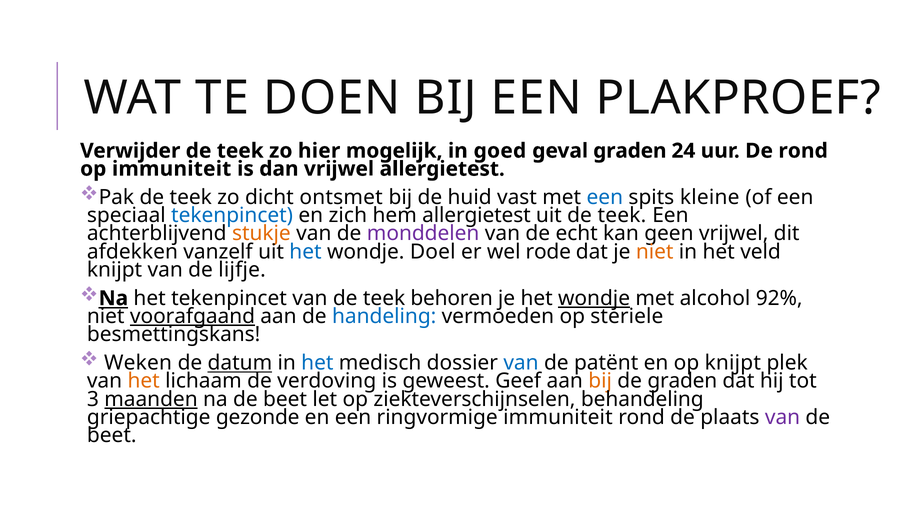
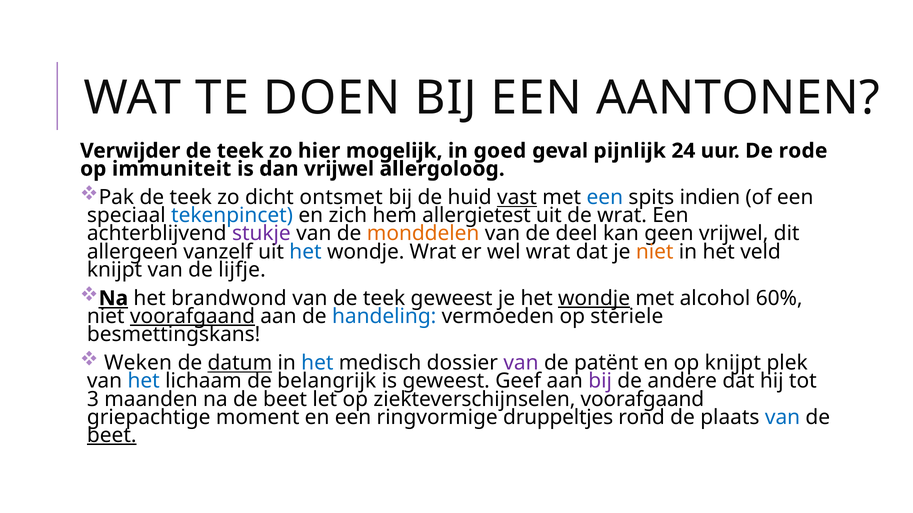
PLAKPROEF: PLAKPROEF -> AANTONEN (738, 98)
geval graden: graden -> pijnlijk (630, 151)
De rond: rond -> rode (803, 151)
vrijwel allergietest: allergietest -> allergoloog (442, 169)
vast underline: none -> present (517, 198)
kleine: kleine -> indien (710, 198)
uit de teek: teek -> wrat (622, 216)
stukje colour: orange -> purple (261, 234)
monddelen colour: purple -> orange (423, 234)
echt: echt -> deel (577, 234)
afdekken: afdekken -> allergeen (133, 252)
wondje Doel: Doel -> Wrat (433, 252)
wel rode: rode -> wrat (548, 252)
het tekenpincet: tekenpincet -> brandwond (229, 299)
teek behoren: behoren -> geweest (452, 299)
92%: 92% -> 60% (779, 299)
van colour: blue -> purple (521, 363)
het colour: orange -> blue (144, 382)
verdoving: verdoving -> belangrijk (327, 382)
bij colour: orange -> purple (600, 382)
de graden: graden -> andere (682, 382)
maanden underline: present -> none (151, 400)
ziekteverschijnselen behandeling: behandeling -> voorafgaand (642, 400)
gezonde: gezonde -> moment (258, 418)
ringvormige immuniteit: immuniteit -> druppeltjes (558, 418)
van colour: purple -> blue (783, 418)
beet underline: none -> present (112, 436)
